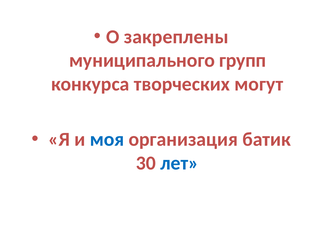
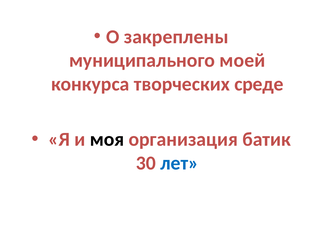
групп: групп -> моей (242, 60)
могут: могут -> среде (259, 84)
моя colour: blue -> black (107, 139)
